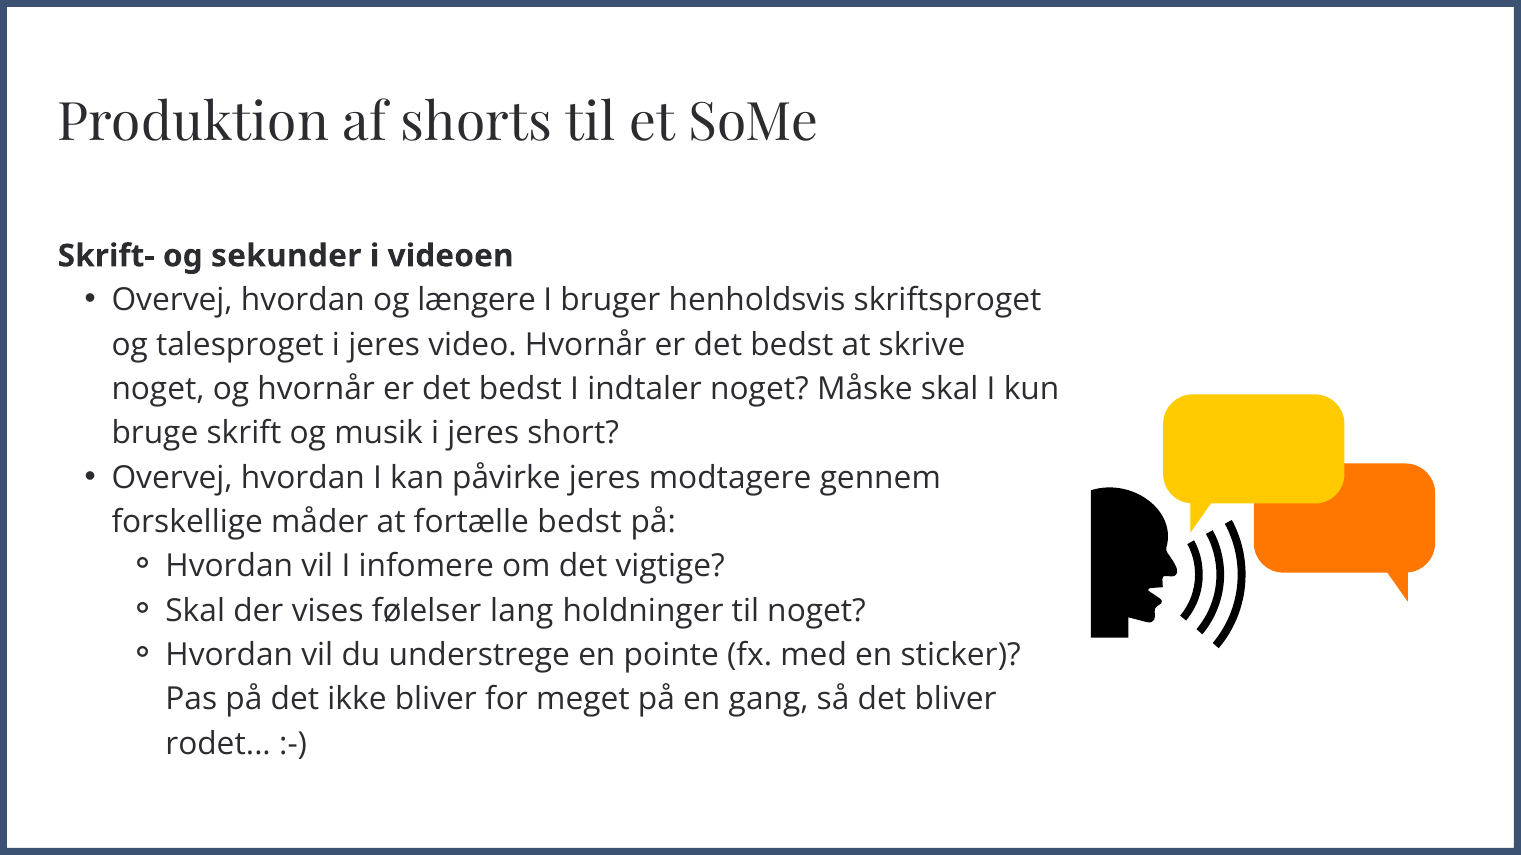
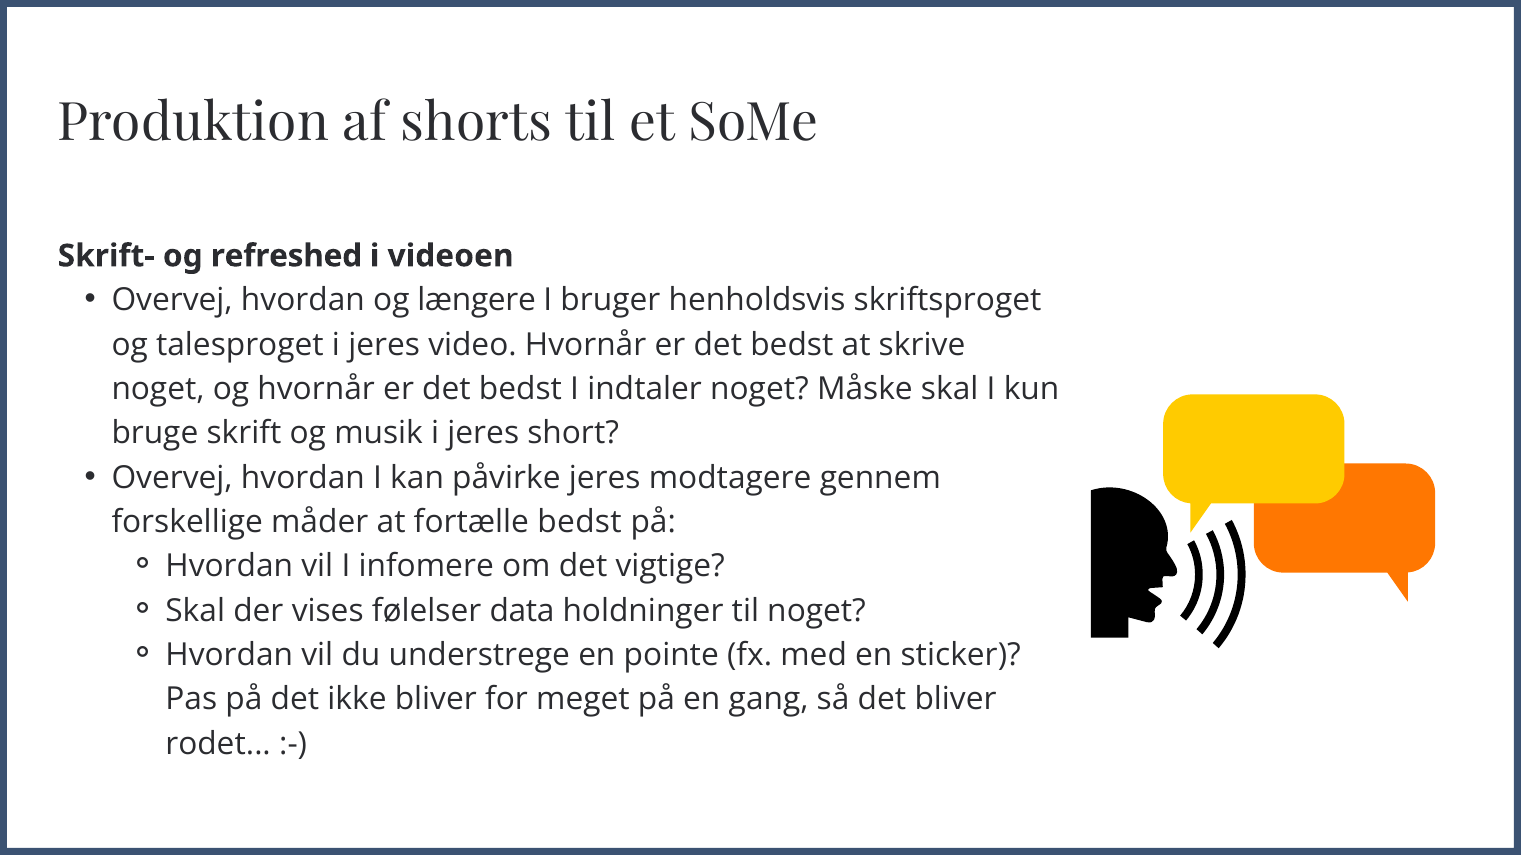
sekunder: sekunder -> refreshed (286, 256)
lang: lang -> data (522, 611)
